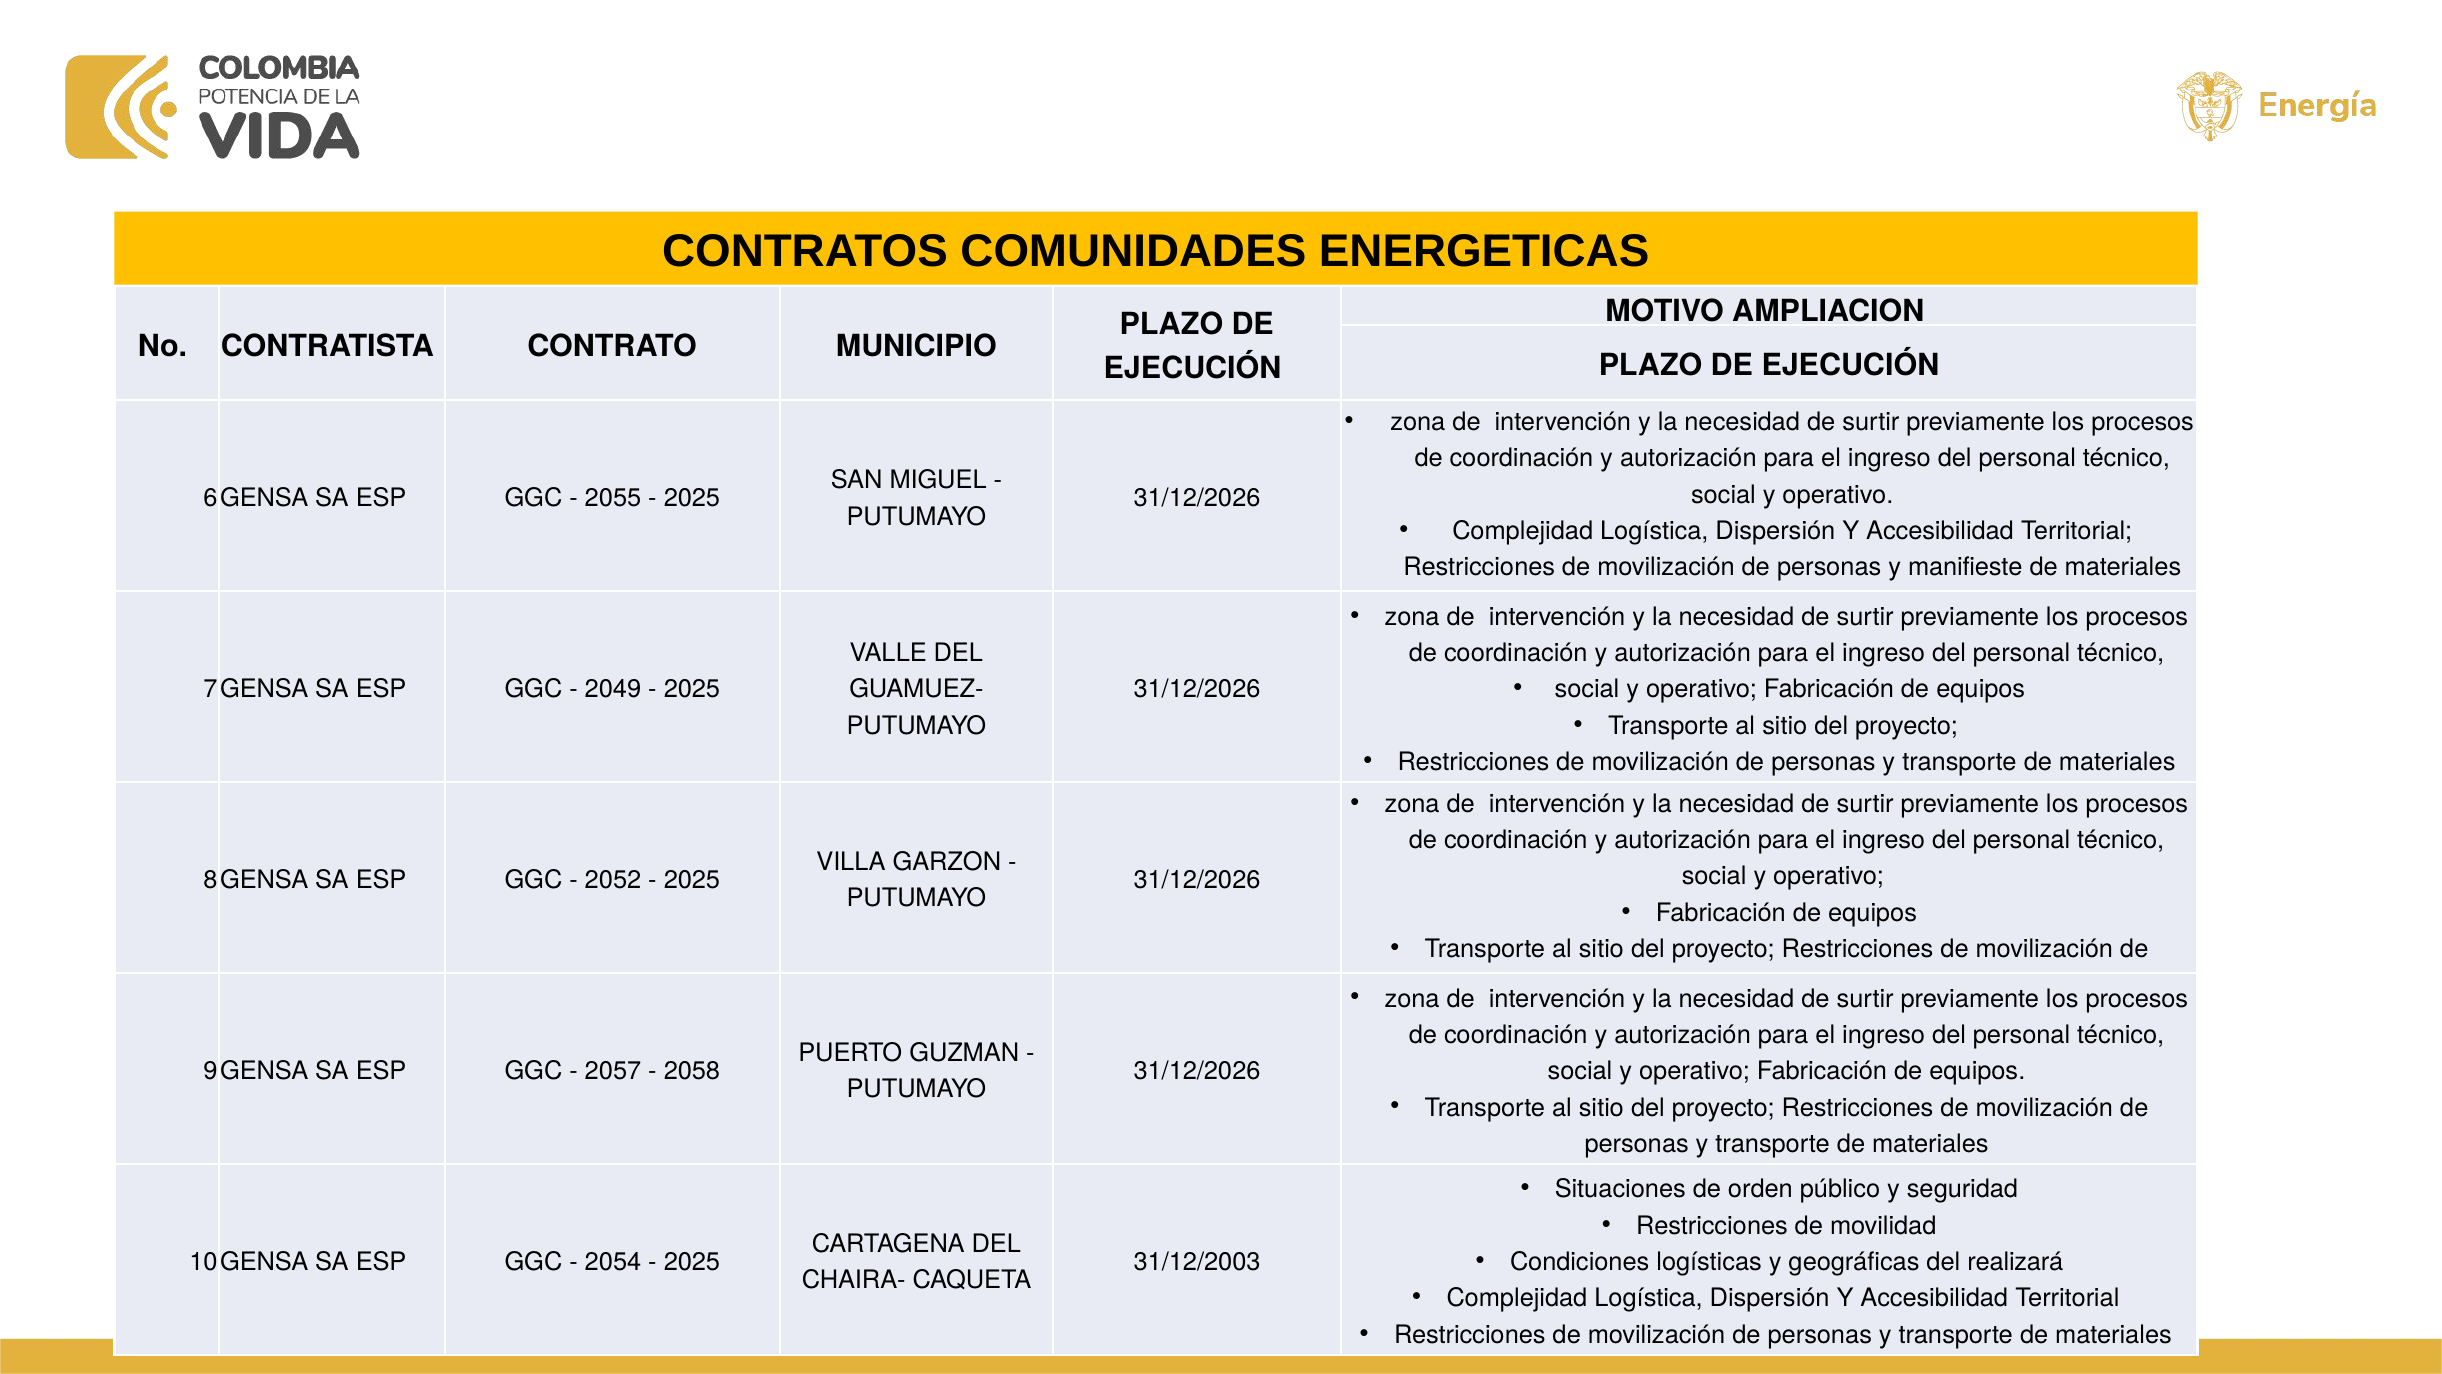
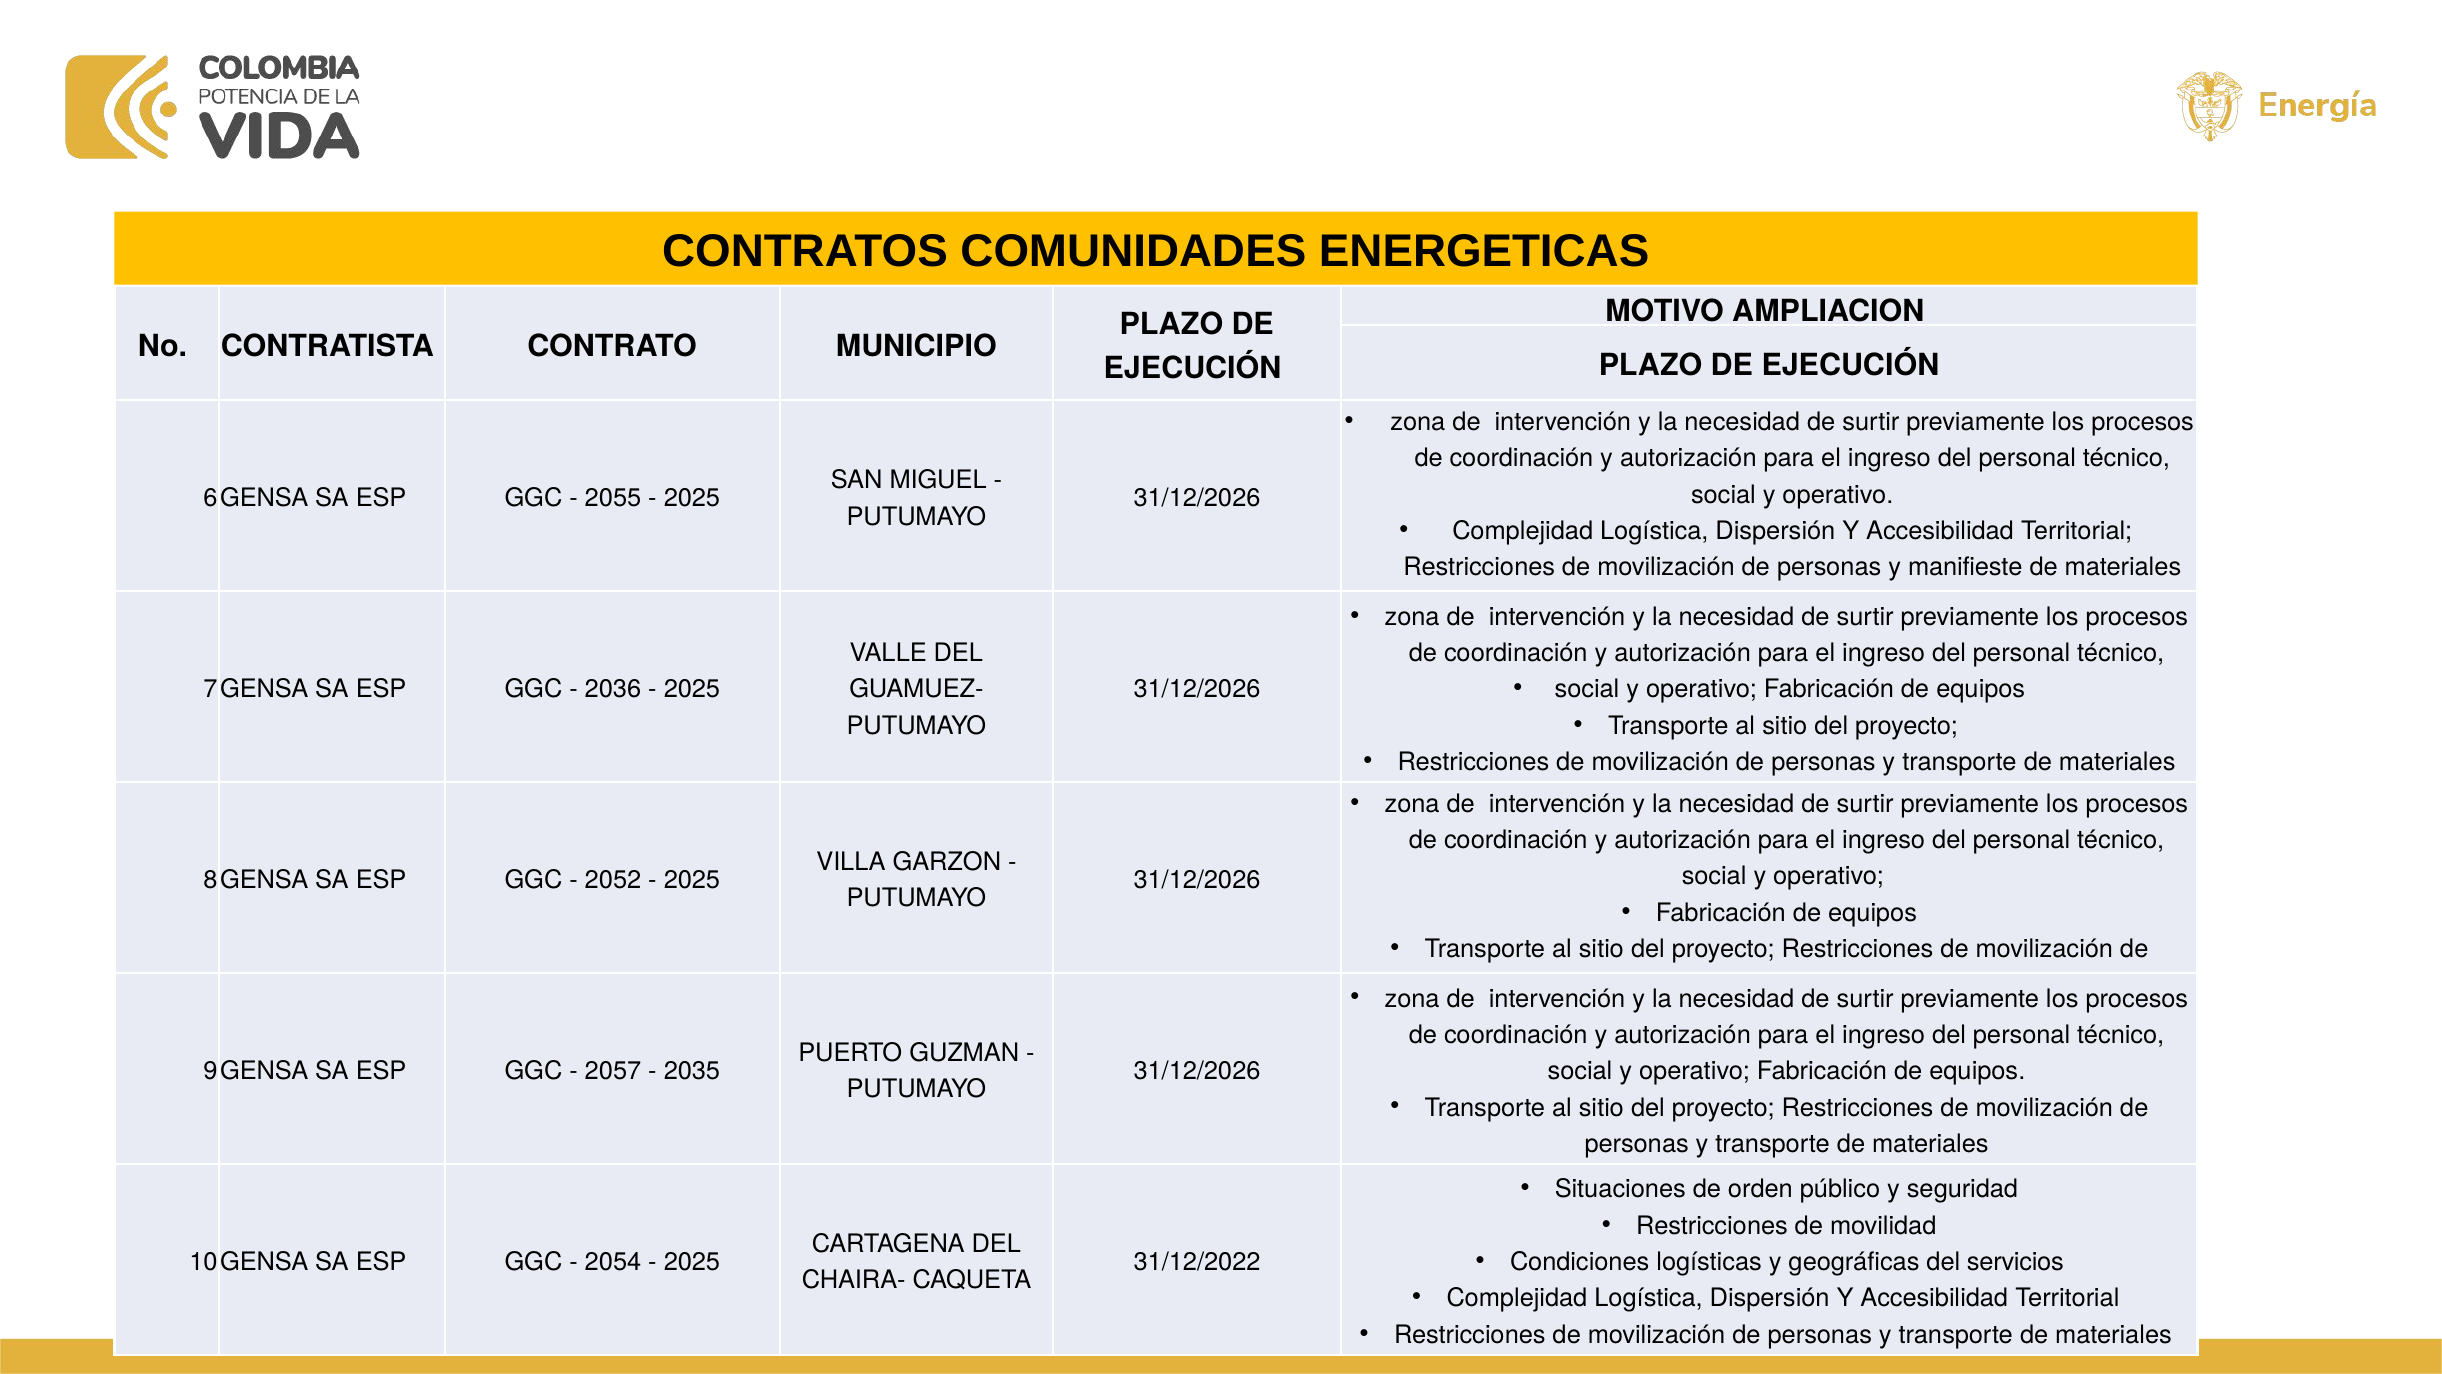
2049: 2049 -> 2036 (613, 689)
2058: 2058 -> 2035 (692, 1071)
realizará: realizará -> servicios (2015, 1262)
31/12/2003: 31/12/2003 -> 31/12/2022 (1197, 1262)
